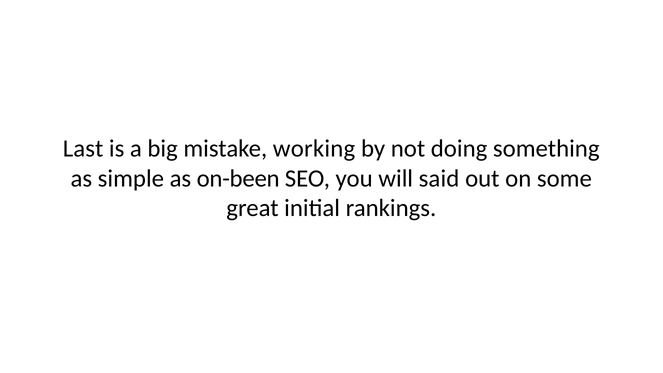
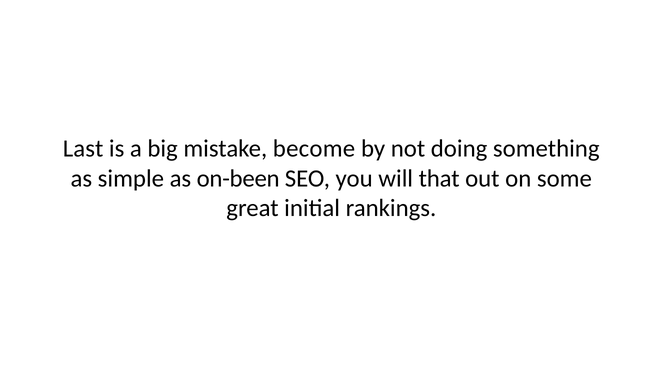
working: working -> become (314, 149)
said: said -> that (439, 179)
